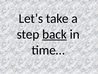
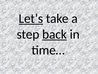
Let’s underline: none -> present (31, 18)
